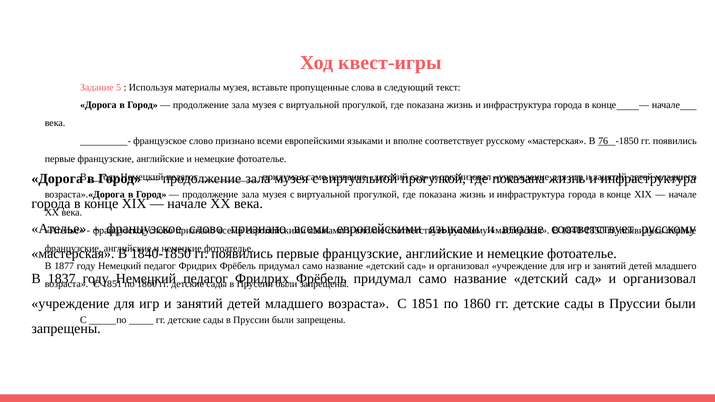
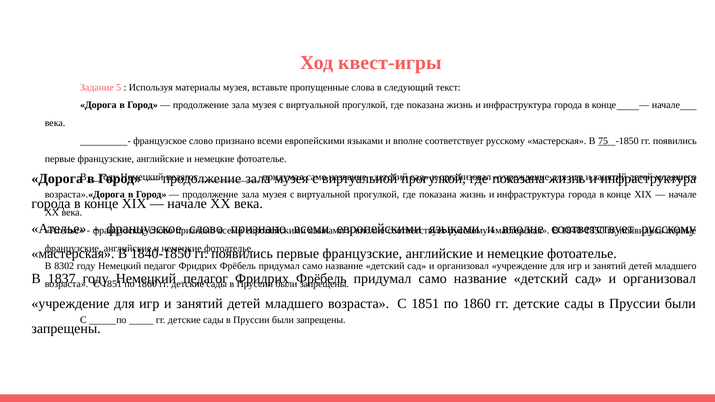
76: 76 -> 75 (603, 141)
1877: 1877 -> 8302 (64, 266)
